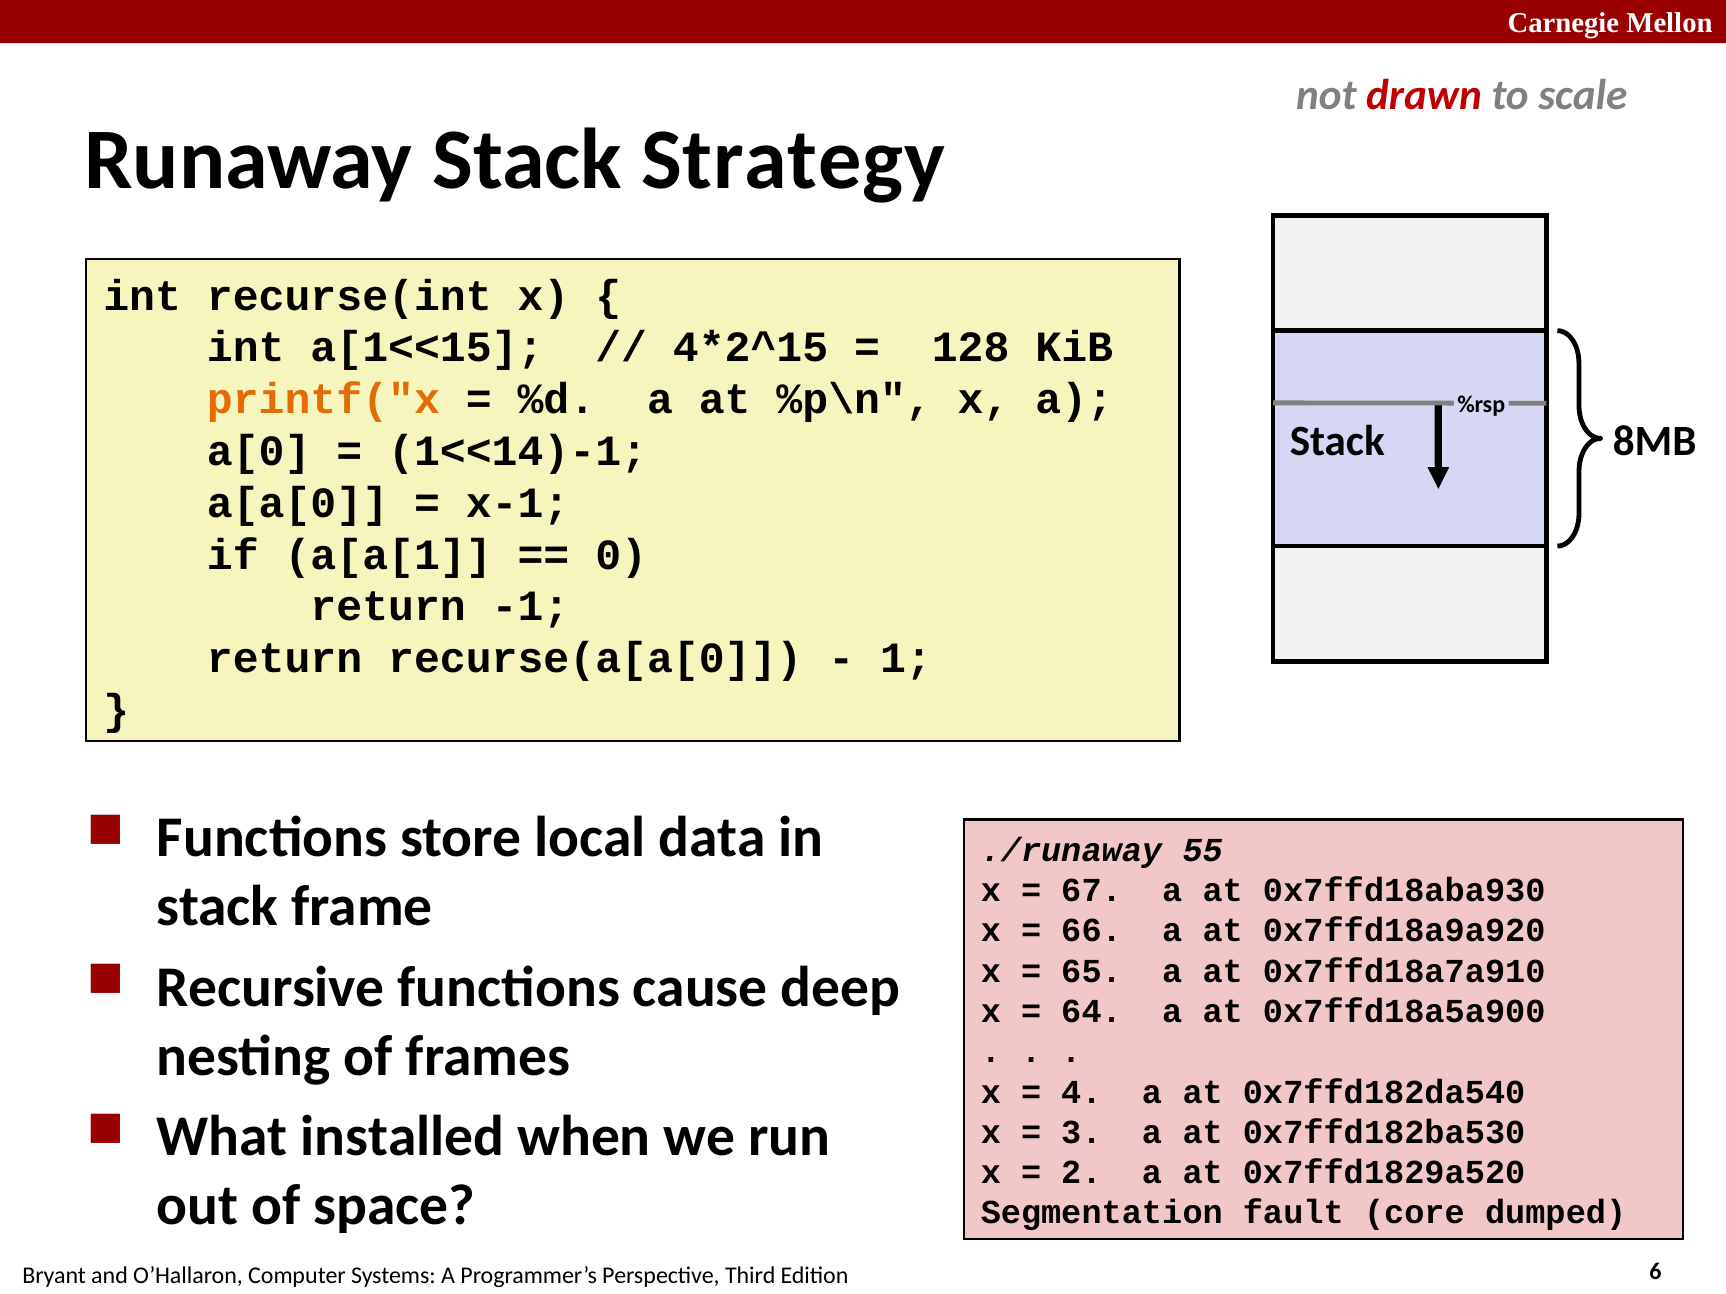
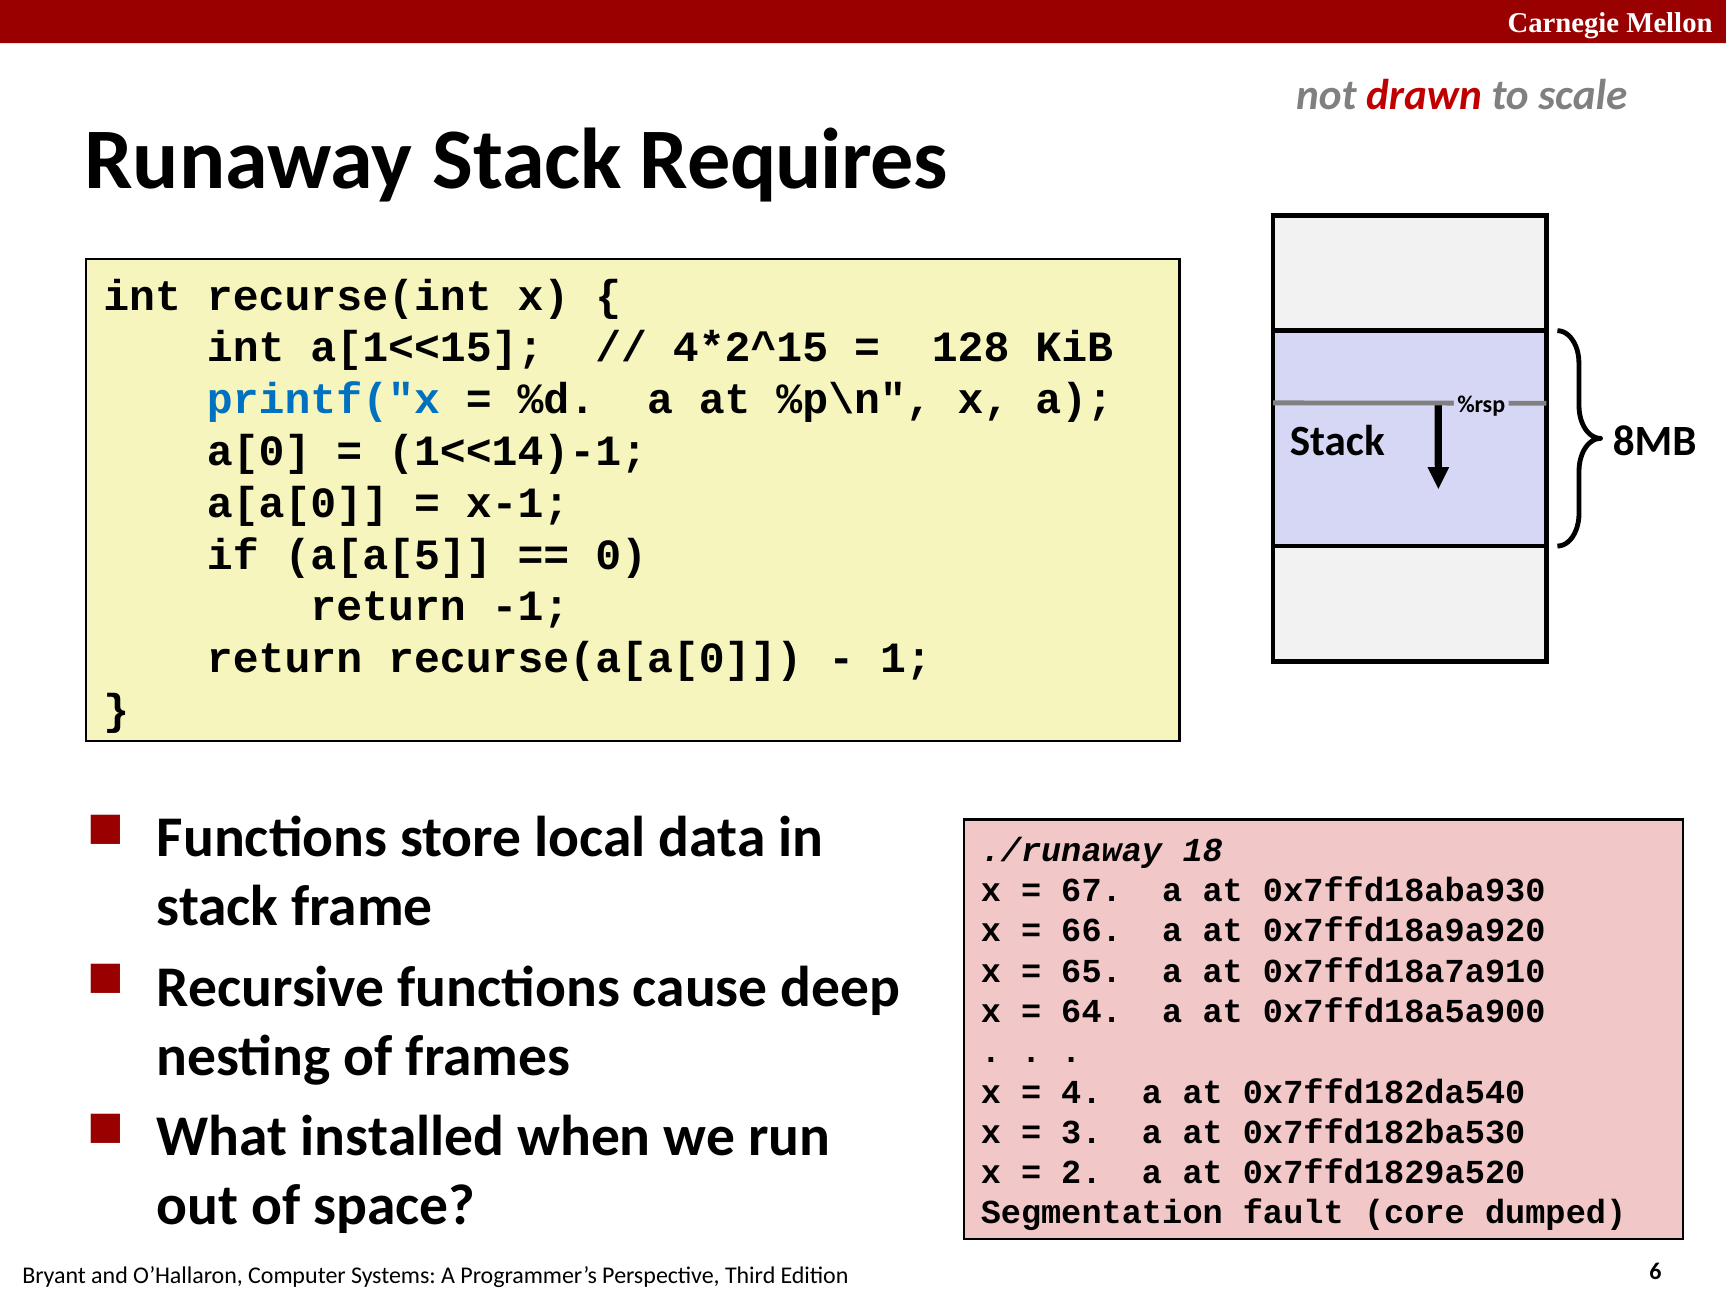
Strategy: Strategy -> Requires (794, 160)
printf("x colour: orange -> blue (323, 400)
a[a[1: a[a[1 -> a[a[5 (388, 555)
55: 55 -> 18 (1203, 851)
